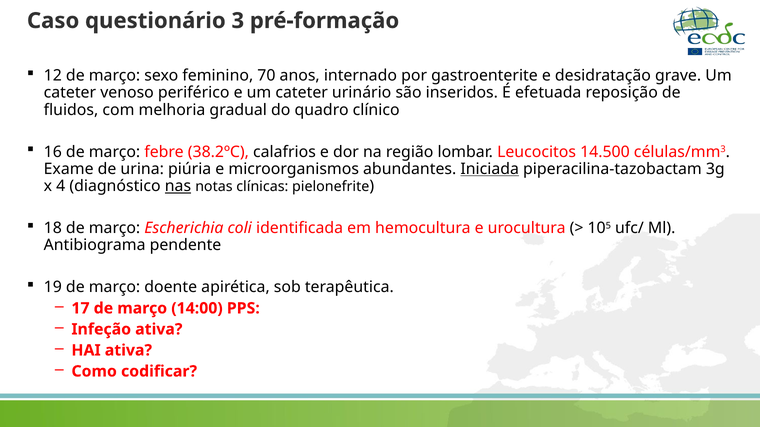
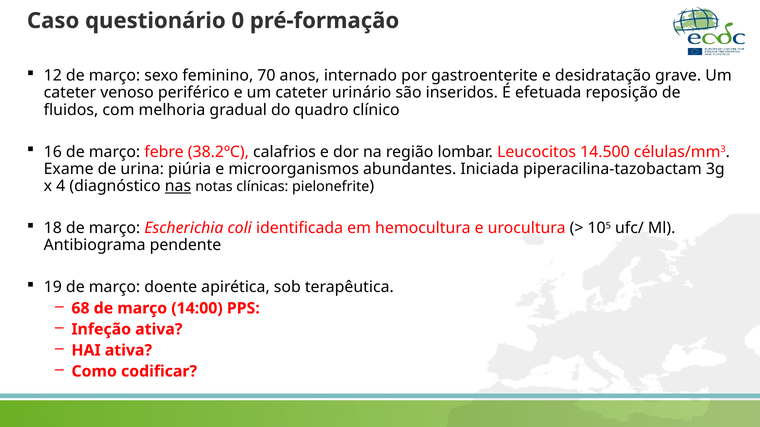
3: 3 -> 0 (238, 21)
Iniciada underline: present -> none (490, 169)
17: 17 -> 68 (80, 309)
